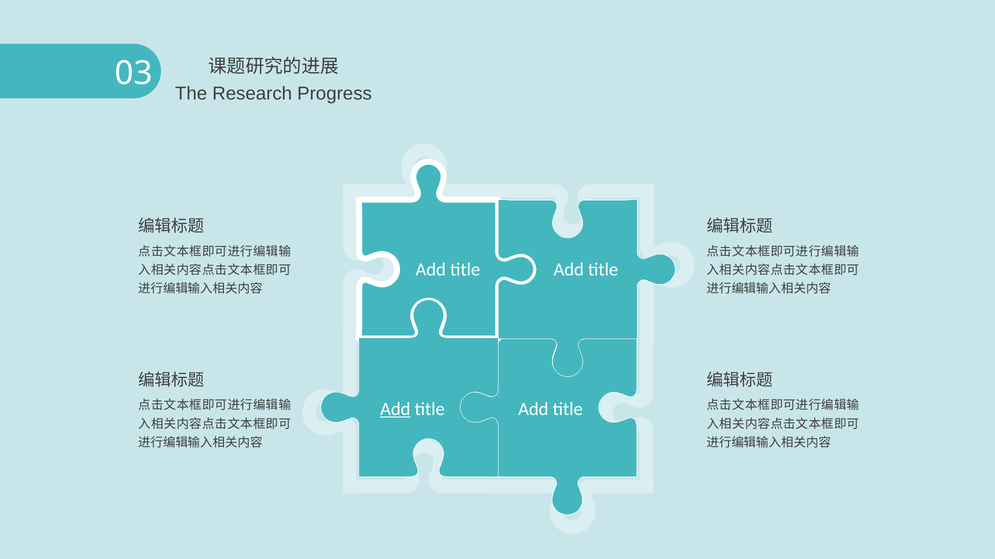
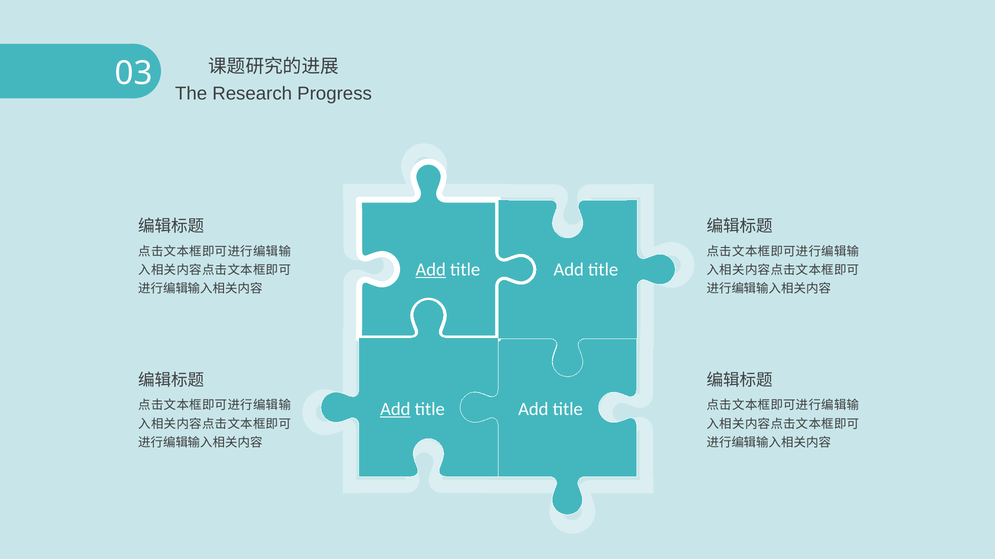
Add underline: none -> present (431, 270)
